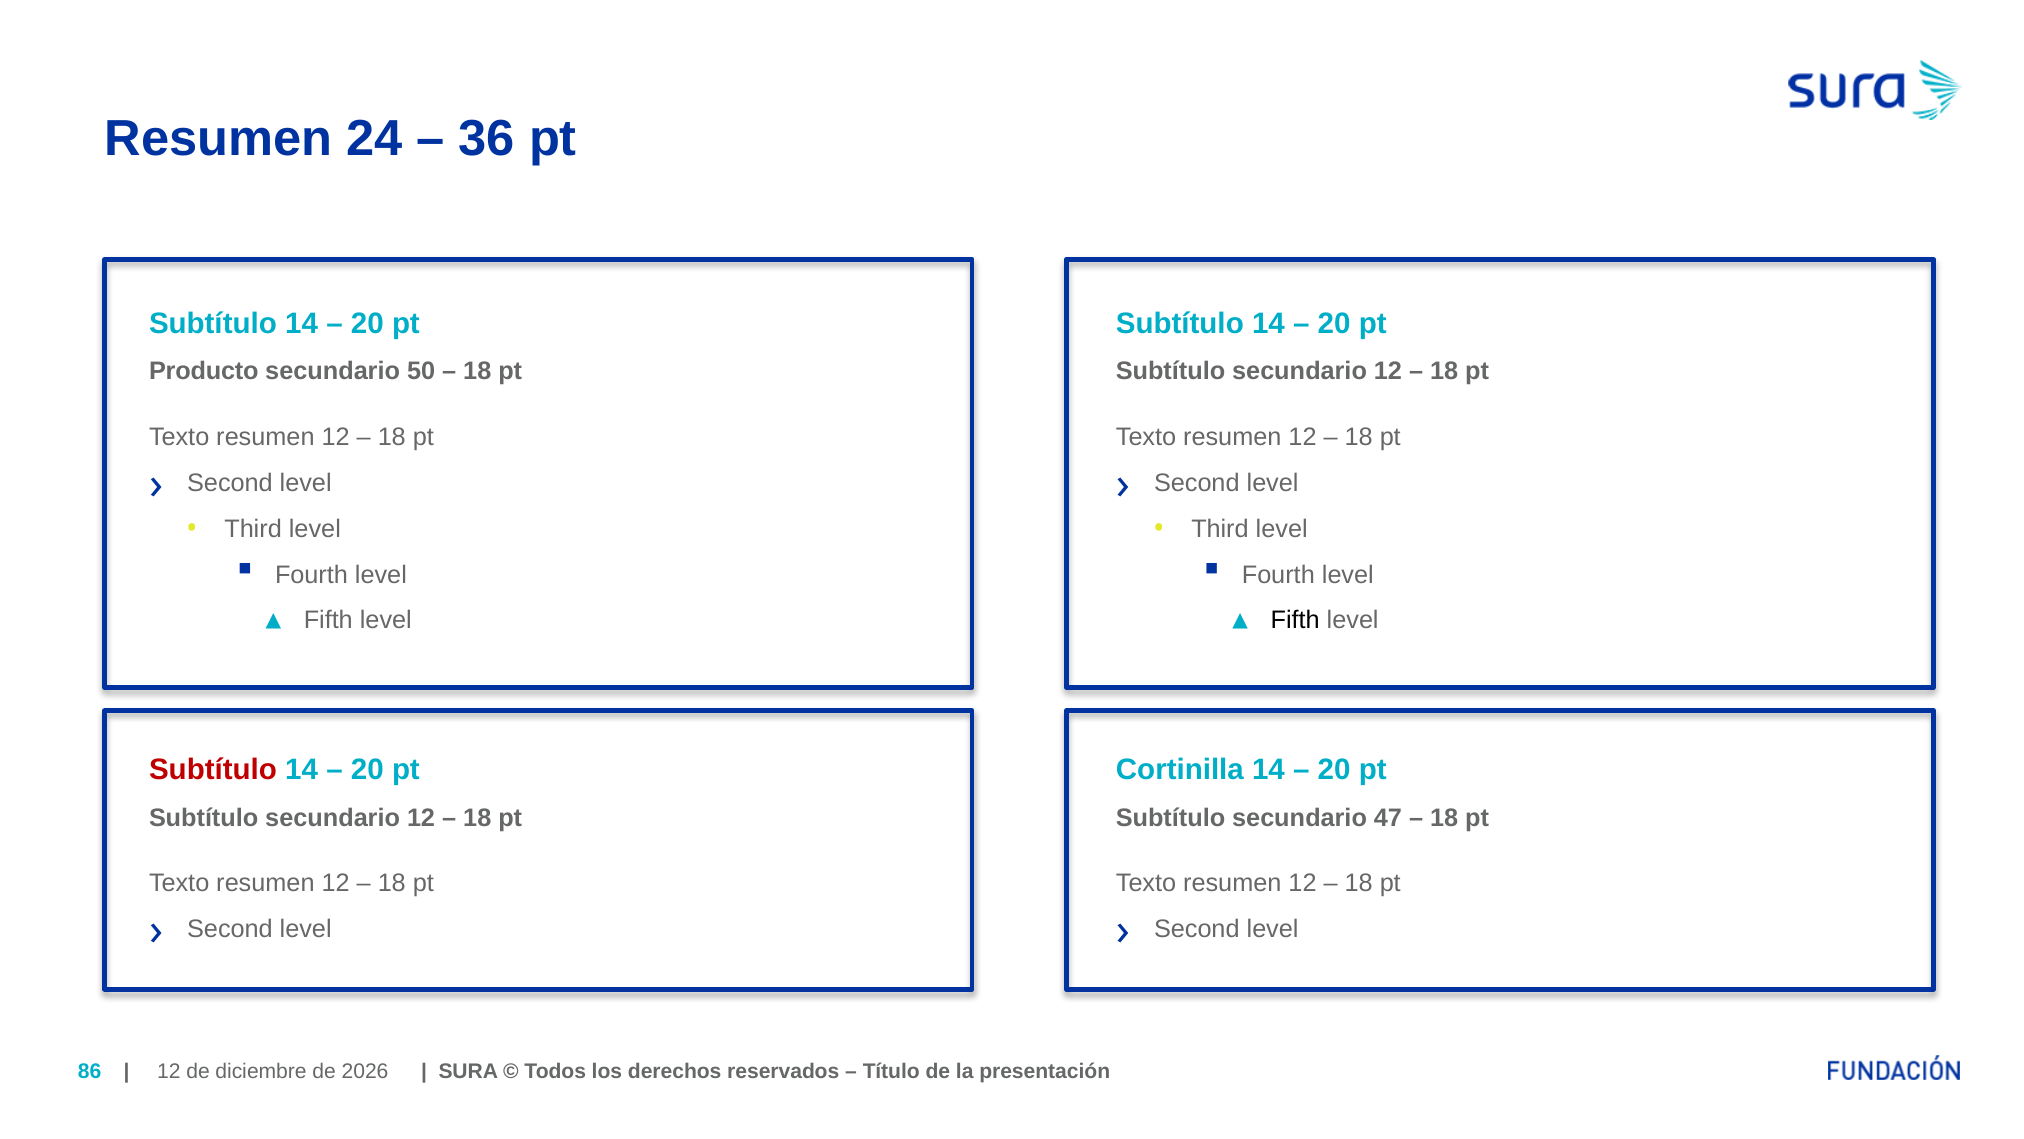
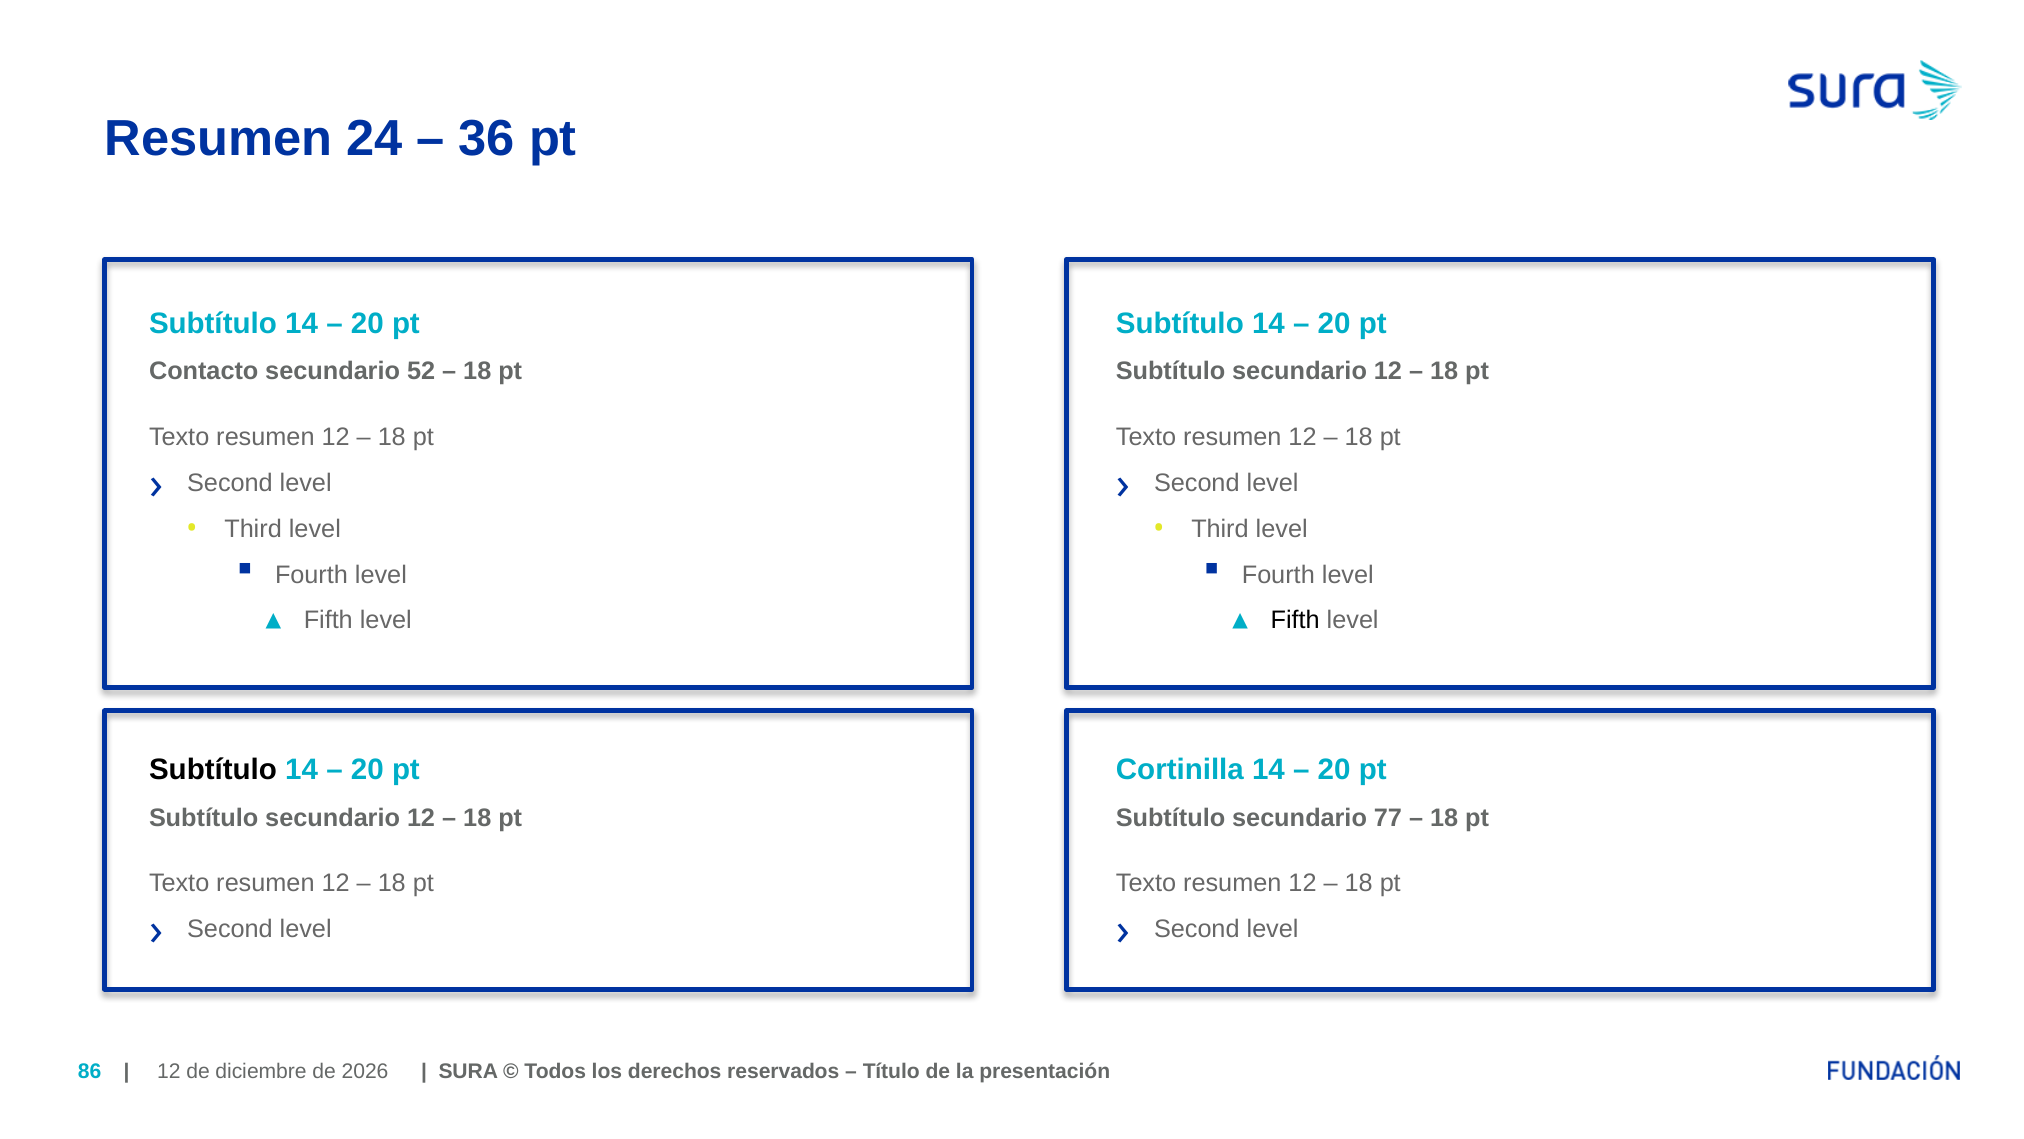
Producto: Producto -> Contacto (204, 372)
50: 50 -> 52 (421, 372)
Subtítulo colour: red -> black (213, 770)
47: 47 -> 77 (1388, 818)
